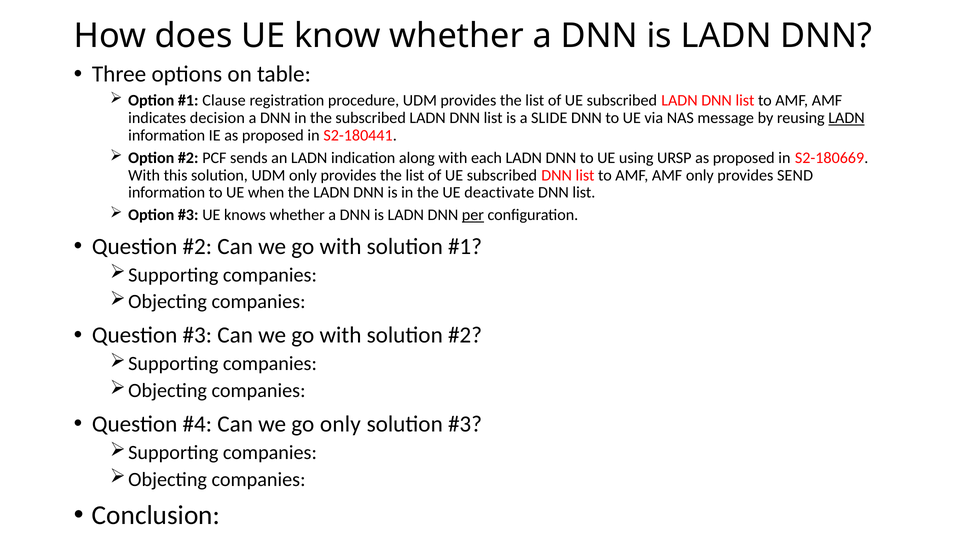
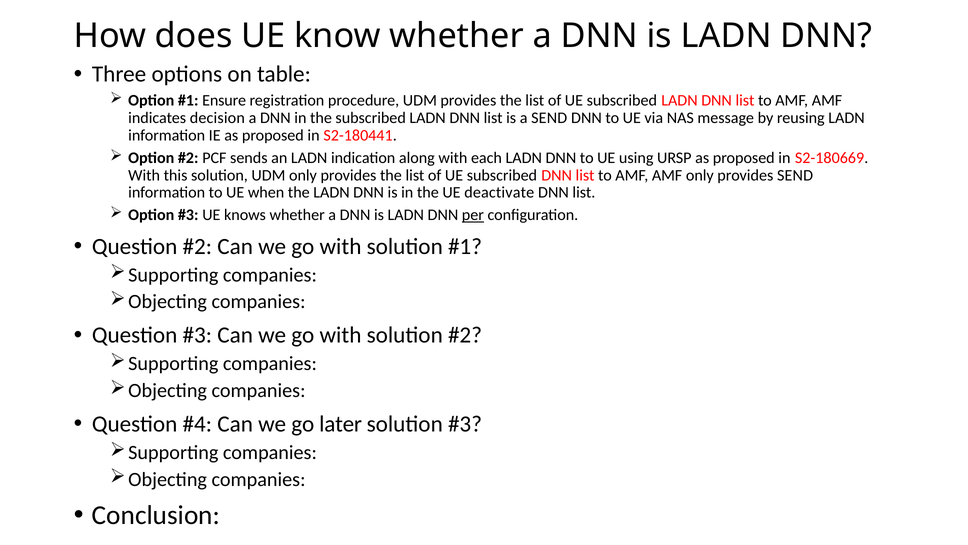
Clause: Clause -> Ensure (224, 100)
a SLIDE: SLIDE -> SEND (549, 118)
LADN underline: present -> none (847, 118)
go only: only -> later (341, 424)
